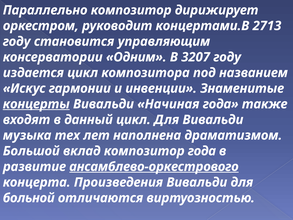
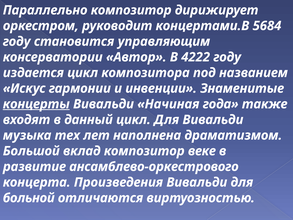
2713: 2713 -> 5684 (267, 26)
Одним: Одним -> Автор (136, 57)
3207: 3207 -> 4222 (196, 57)
композитор года: года -> веке (202, 151)
ансамблево-оркестрового underline: present -> none (154, 166)
